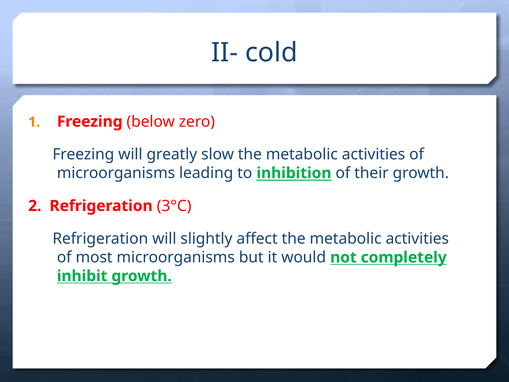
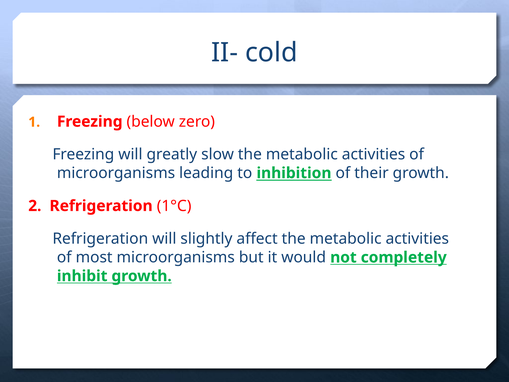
3°C: 3°C -> 1°C (174, 206)
